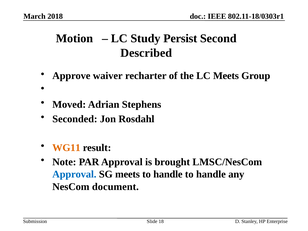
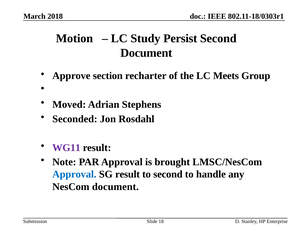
Described: Described -> Document (146, 53)
waiver: waiver -> section (108, 76)
WG11 colour: orange -> purple (66, 148)
SG meets: meets -> result (128, 174)
handle: handle -> second (168, 174)
